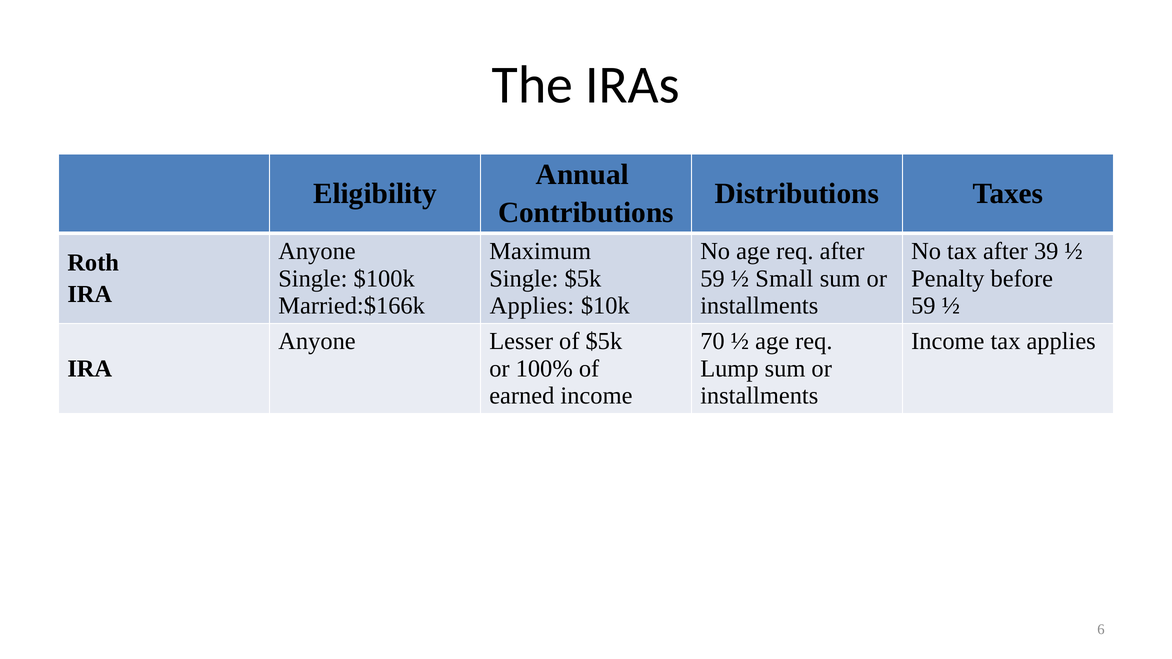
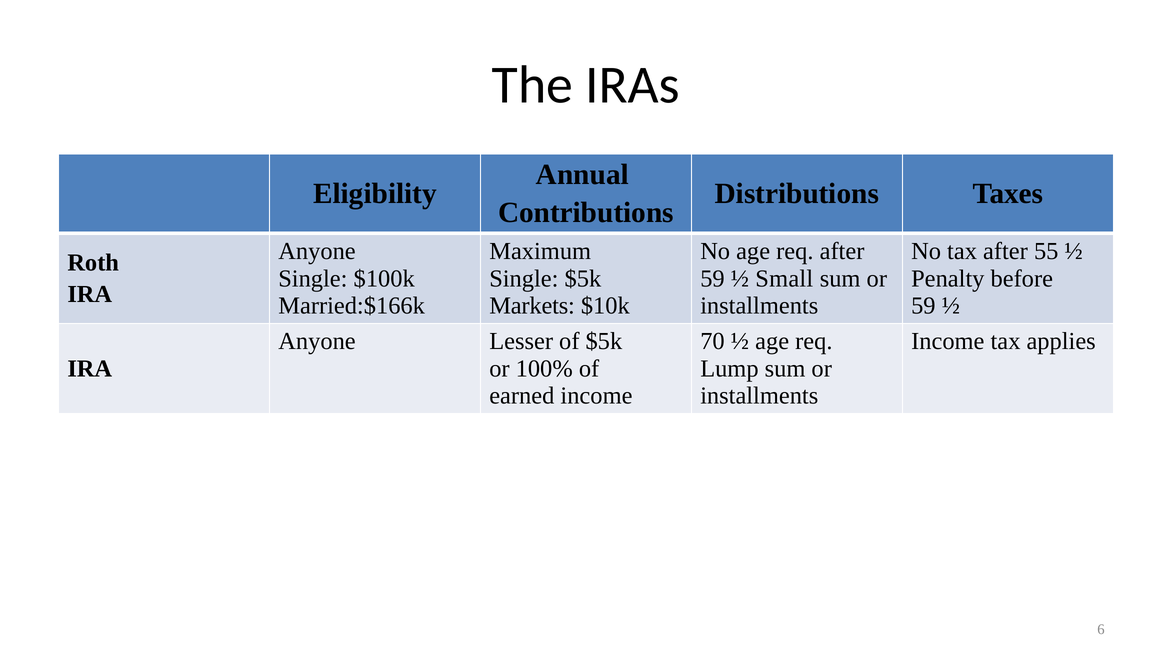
39: 39 -> 55 (1046, 251)
Applies: Applies -> Markets (532, 306)
